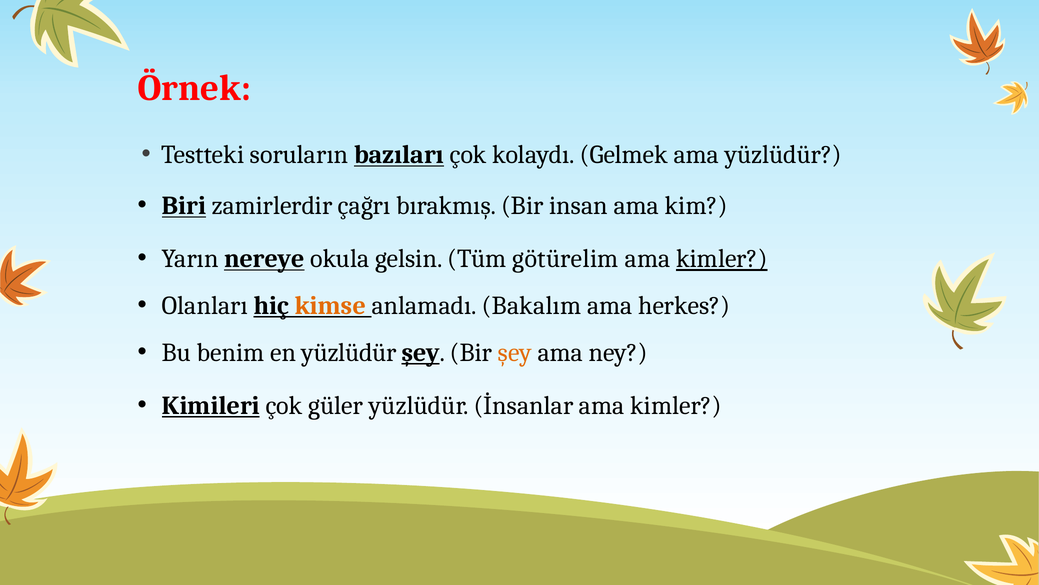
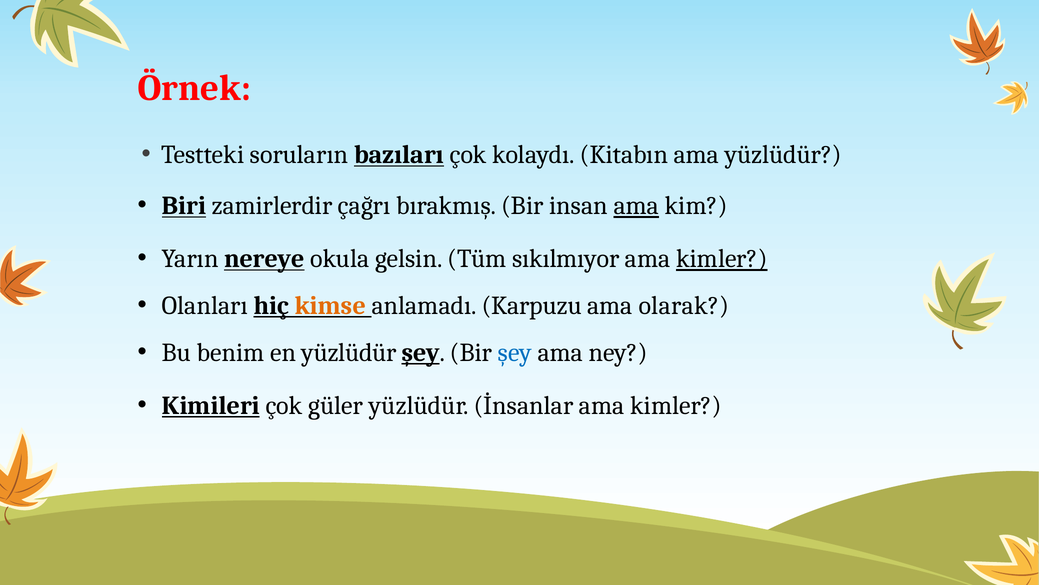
Gelmek: Gelmek -> Kitabın (624, 155)
ama underline: none -> present (636, 206)
götürelim: götürelim -> sıkılmıyor (566, 259)
Bakalım: Bakalım -> Karpuzu (532, 305)
herkes: herkes -> olarak (684, 305)
şey colour: orange -> blue (515, 352)
